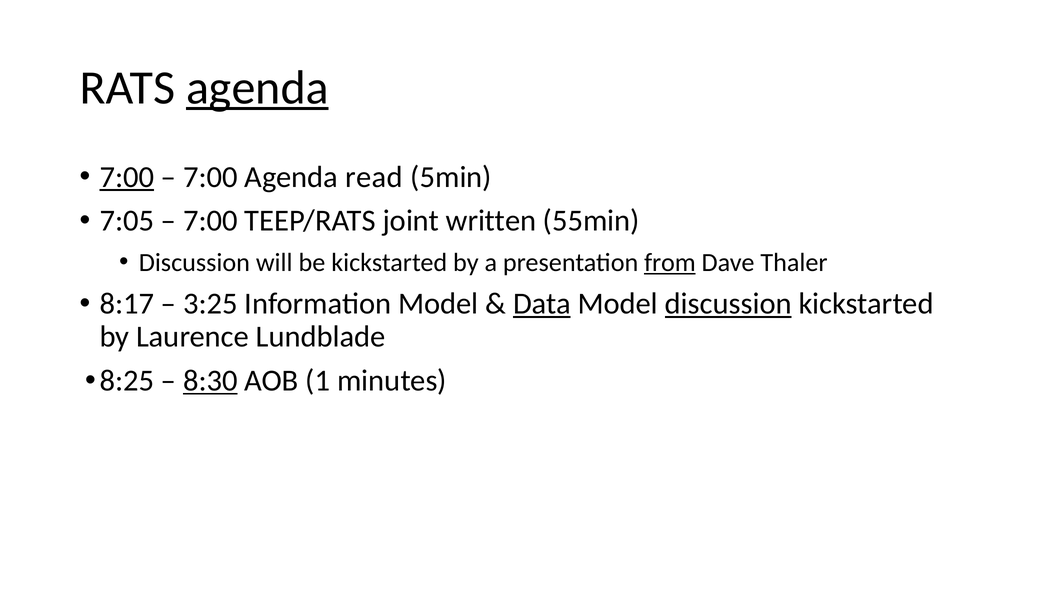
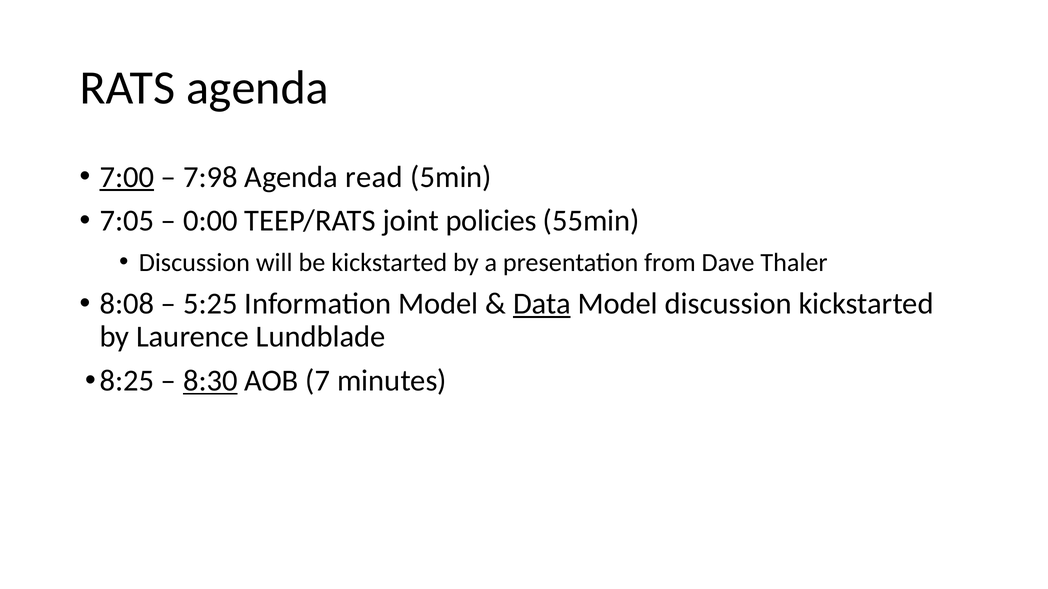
agenda underline: present -> none (257, 88)
7:00: 7:00 -> 7:98 (210, 177)
7:00: 7:00 -> 0:00 (210, 221)
written: written -> policies (491, 221)
from underline: present -> none (670, 263)
8:17: 8:17 -> 8:08 (127, 304)
3:25: 3:25 -> 5:25 (210, 304)
discussion underline: present -> none (728, 304)
1: 1 -> 7 (318, 381)
